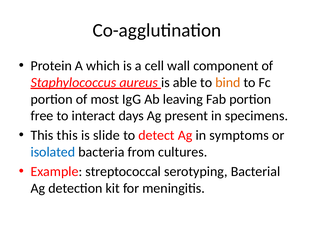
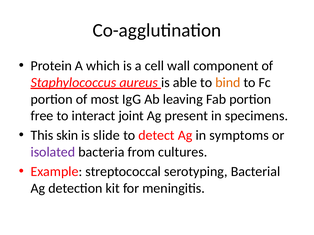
days: days -> joint (131, 116)
This this: this -> skin (67, 136)
isolated colour: blue -> purple (53, 152)
